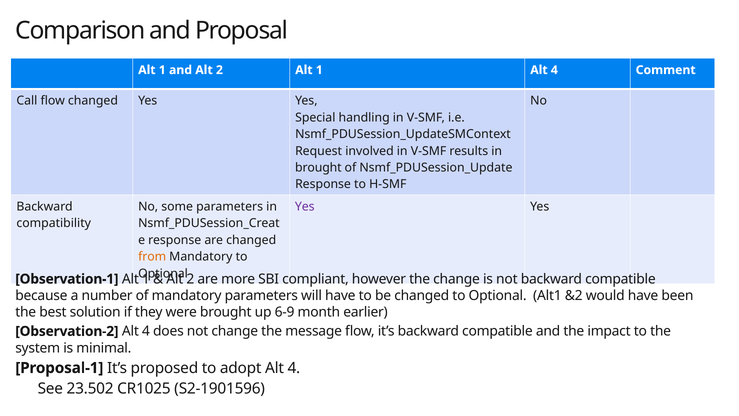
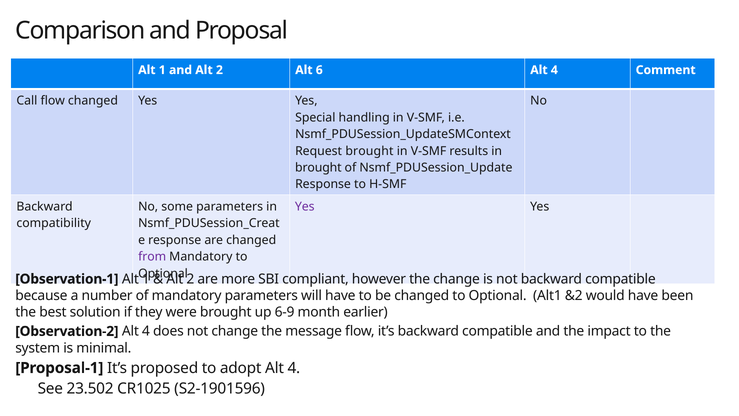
2 Alt 1: 1 -> 6 (319, 70)
Request involved: involved -> brought (369, 151)
from colour: orange -> purple (152, 257)
